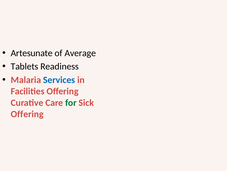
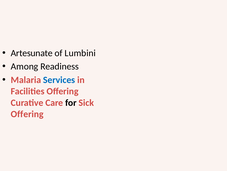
Average: Average -> Lumbini (80, 53)
Tablets: Tablets -> Among (25, 66)
for colour: green -> black (71, 102)
